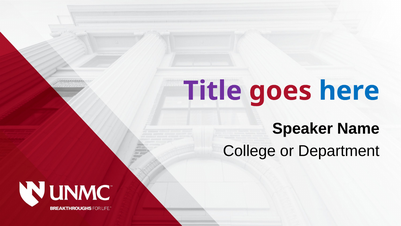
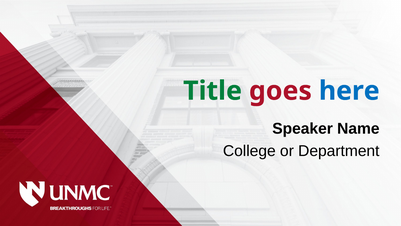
Title colour: purple -> green (213, 91)
